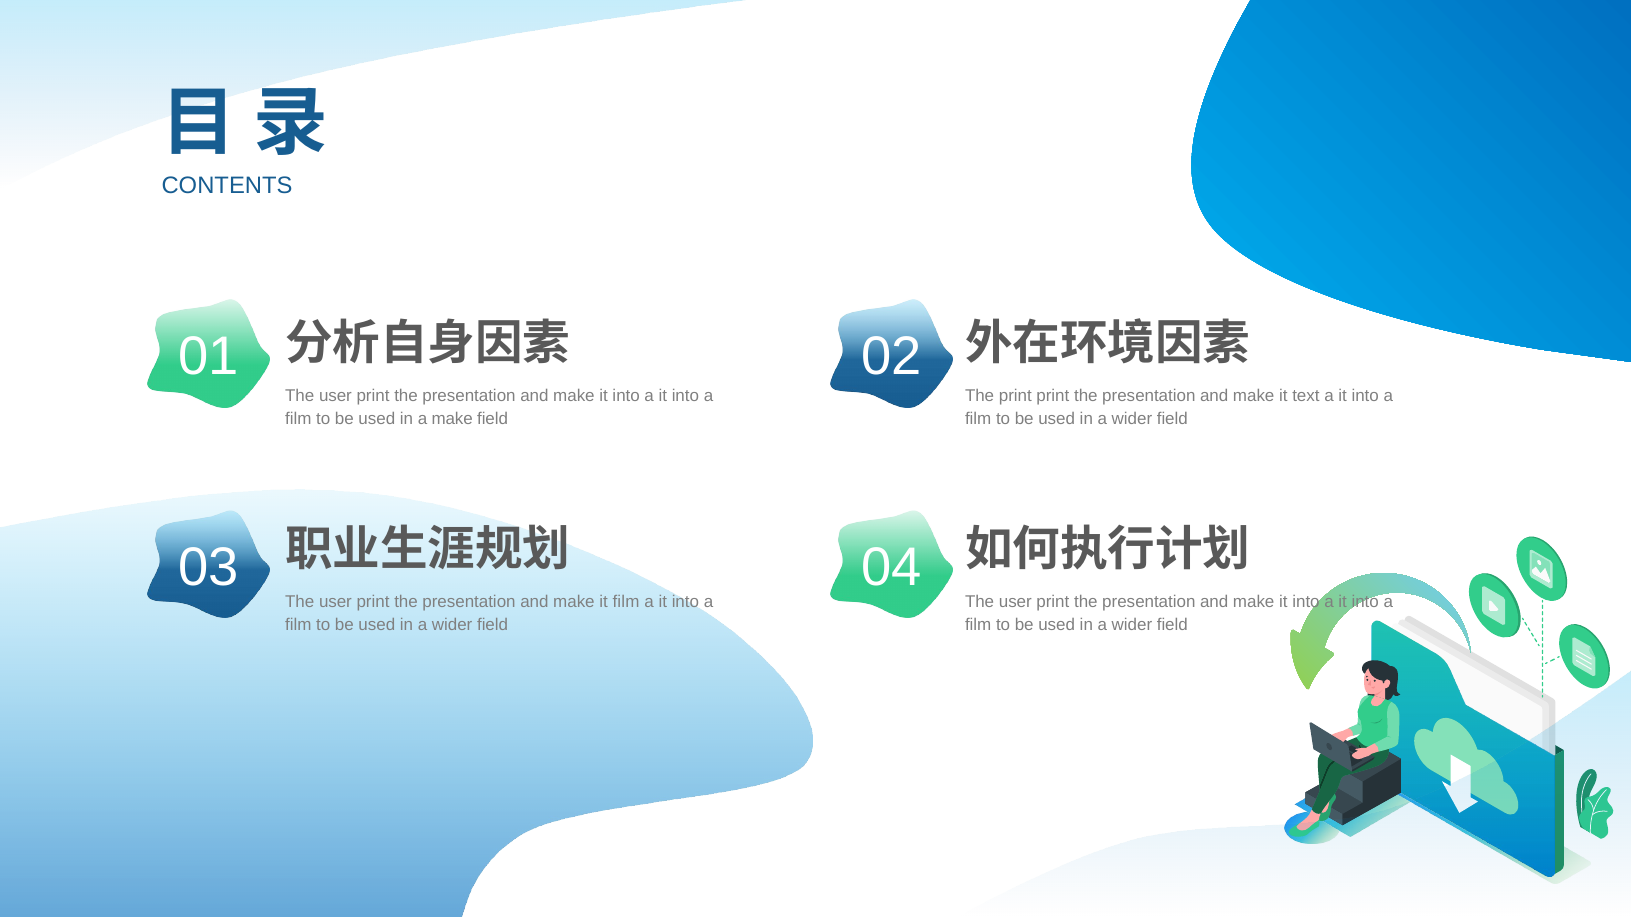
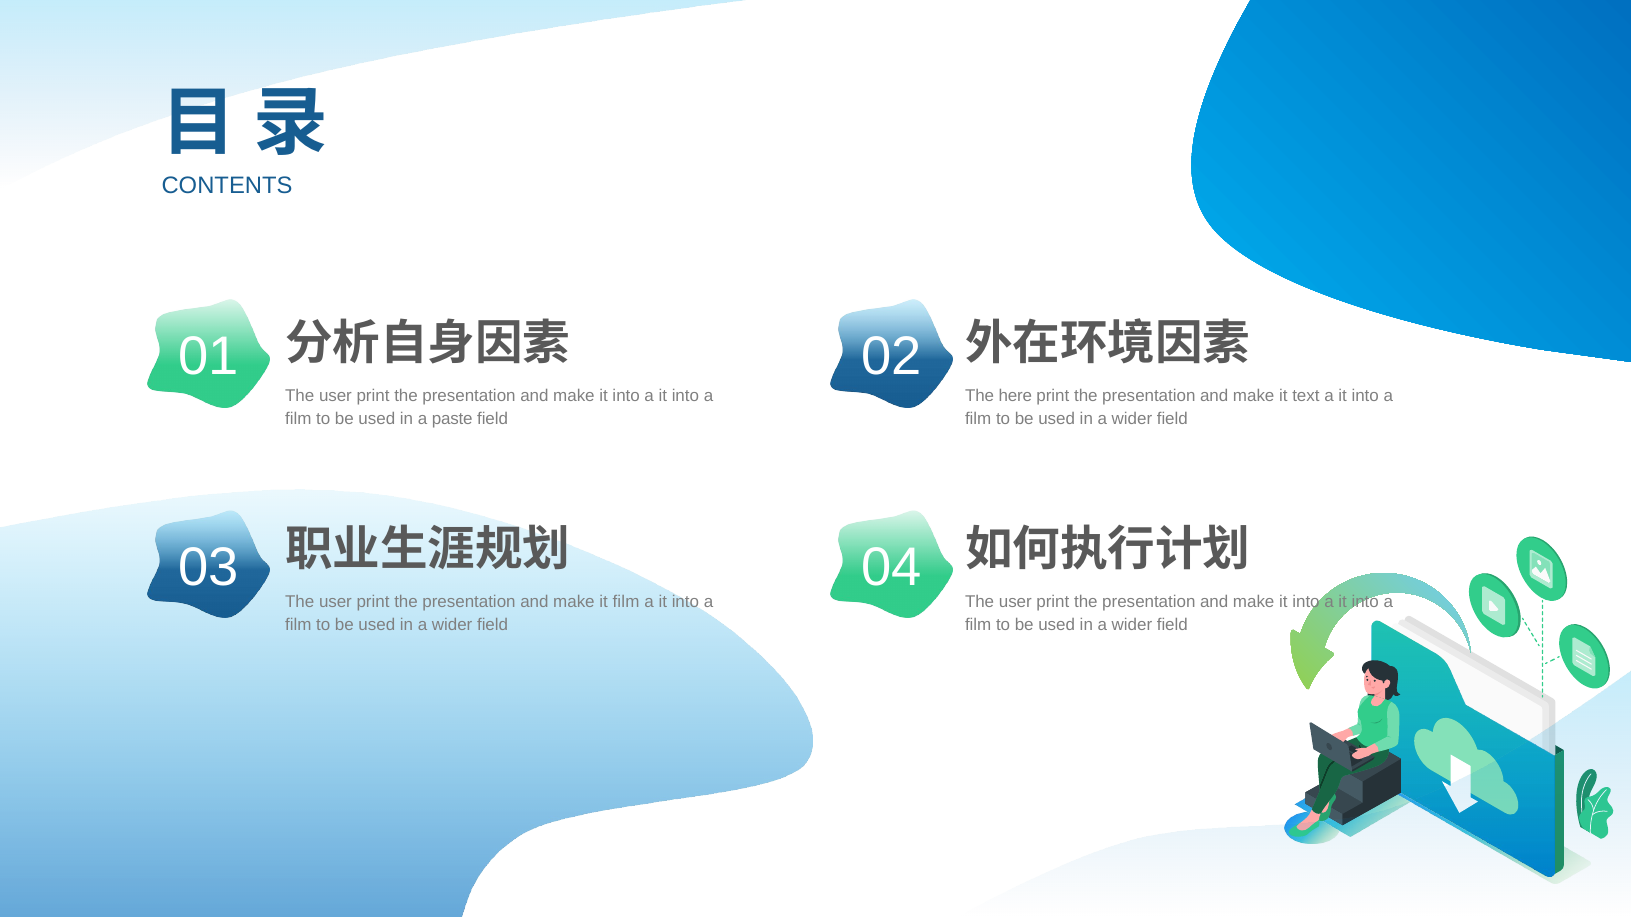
The print: print -> here (1015, 396)
a make: make -> paste (452, 419)
